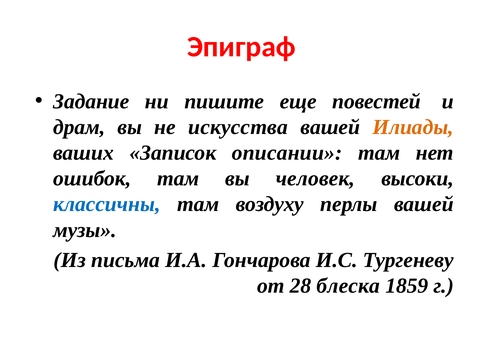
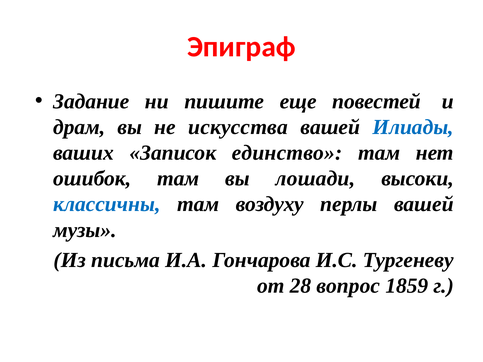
Илиады colour: orange -> blue (413, 127)
описании: описании -> единство (287, 153)
человек: человек -> лошади (315, 179)
блеска: блеска -> вопрос (348, 286)
